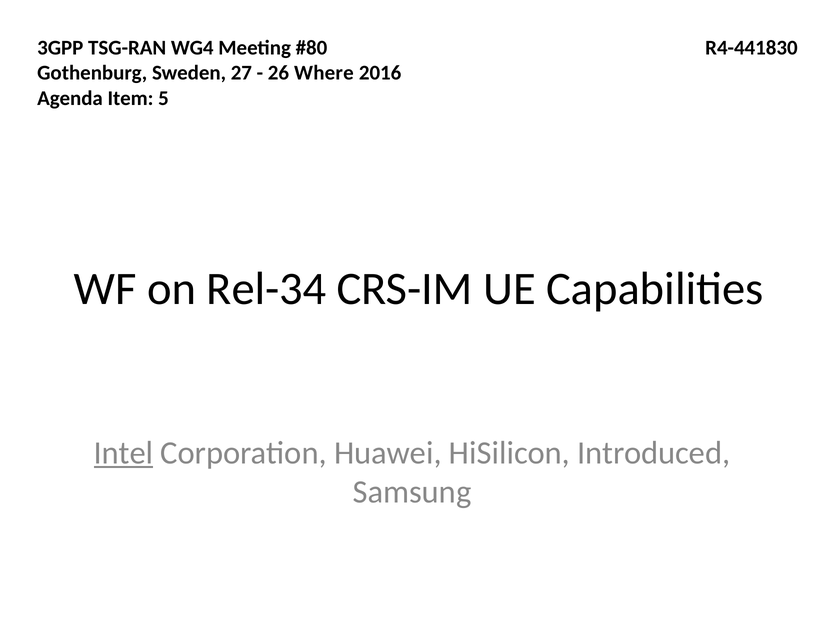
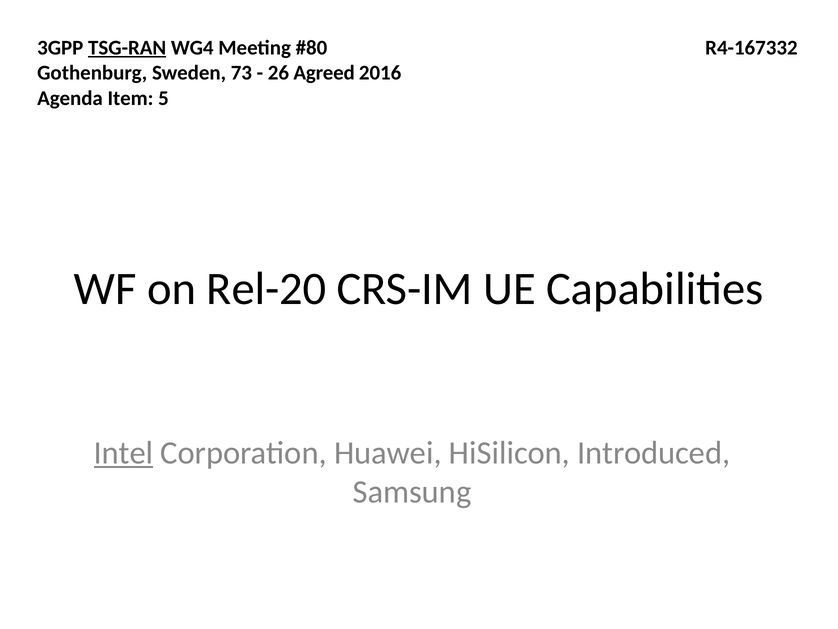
TSG-RAN underline: none -> present (127, 48)
R4-441830: R4-441830 -> R4-167332 (751, 48)
27: 27 -> 73 (241, 73)
Where: Where -> Agreed (324, 73)
Rel-34: Rel-34 -> Rel-20 (266, 288)
